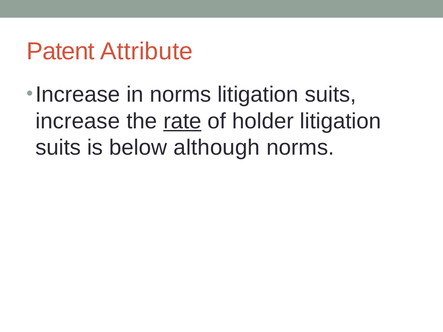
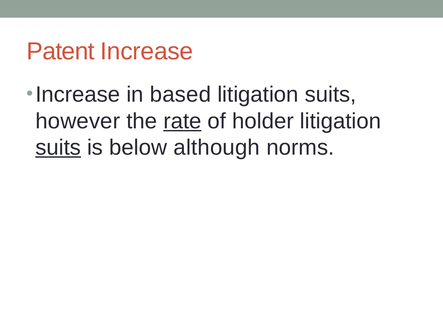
Patent Attribute: Attribute -> Increase (147, 52)
in norms: norms -> based (180, 95)
increase: increase -> however (78, 121)
suits underline: none -> present (58, 148)
